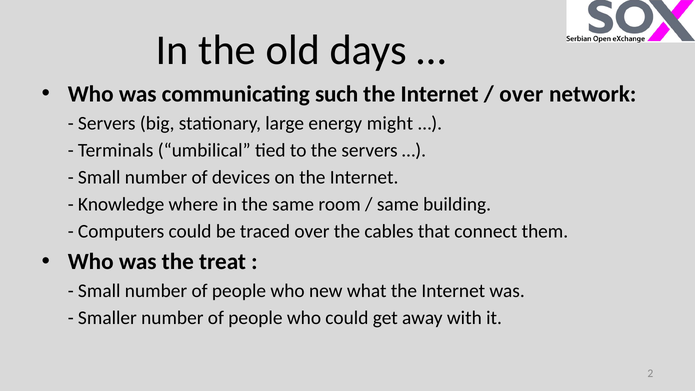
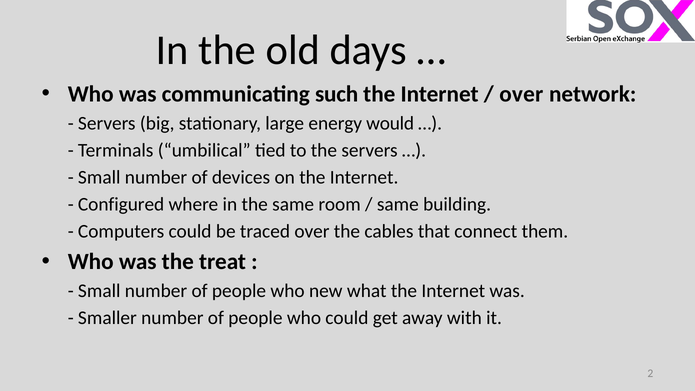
might: might -> would (390, 123)
Knowledge: Knowledge -> Configured (121, 204)
